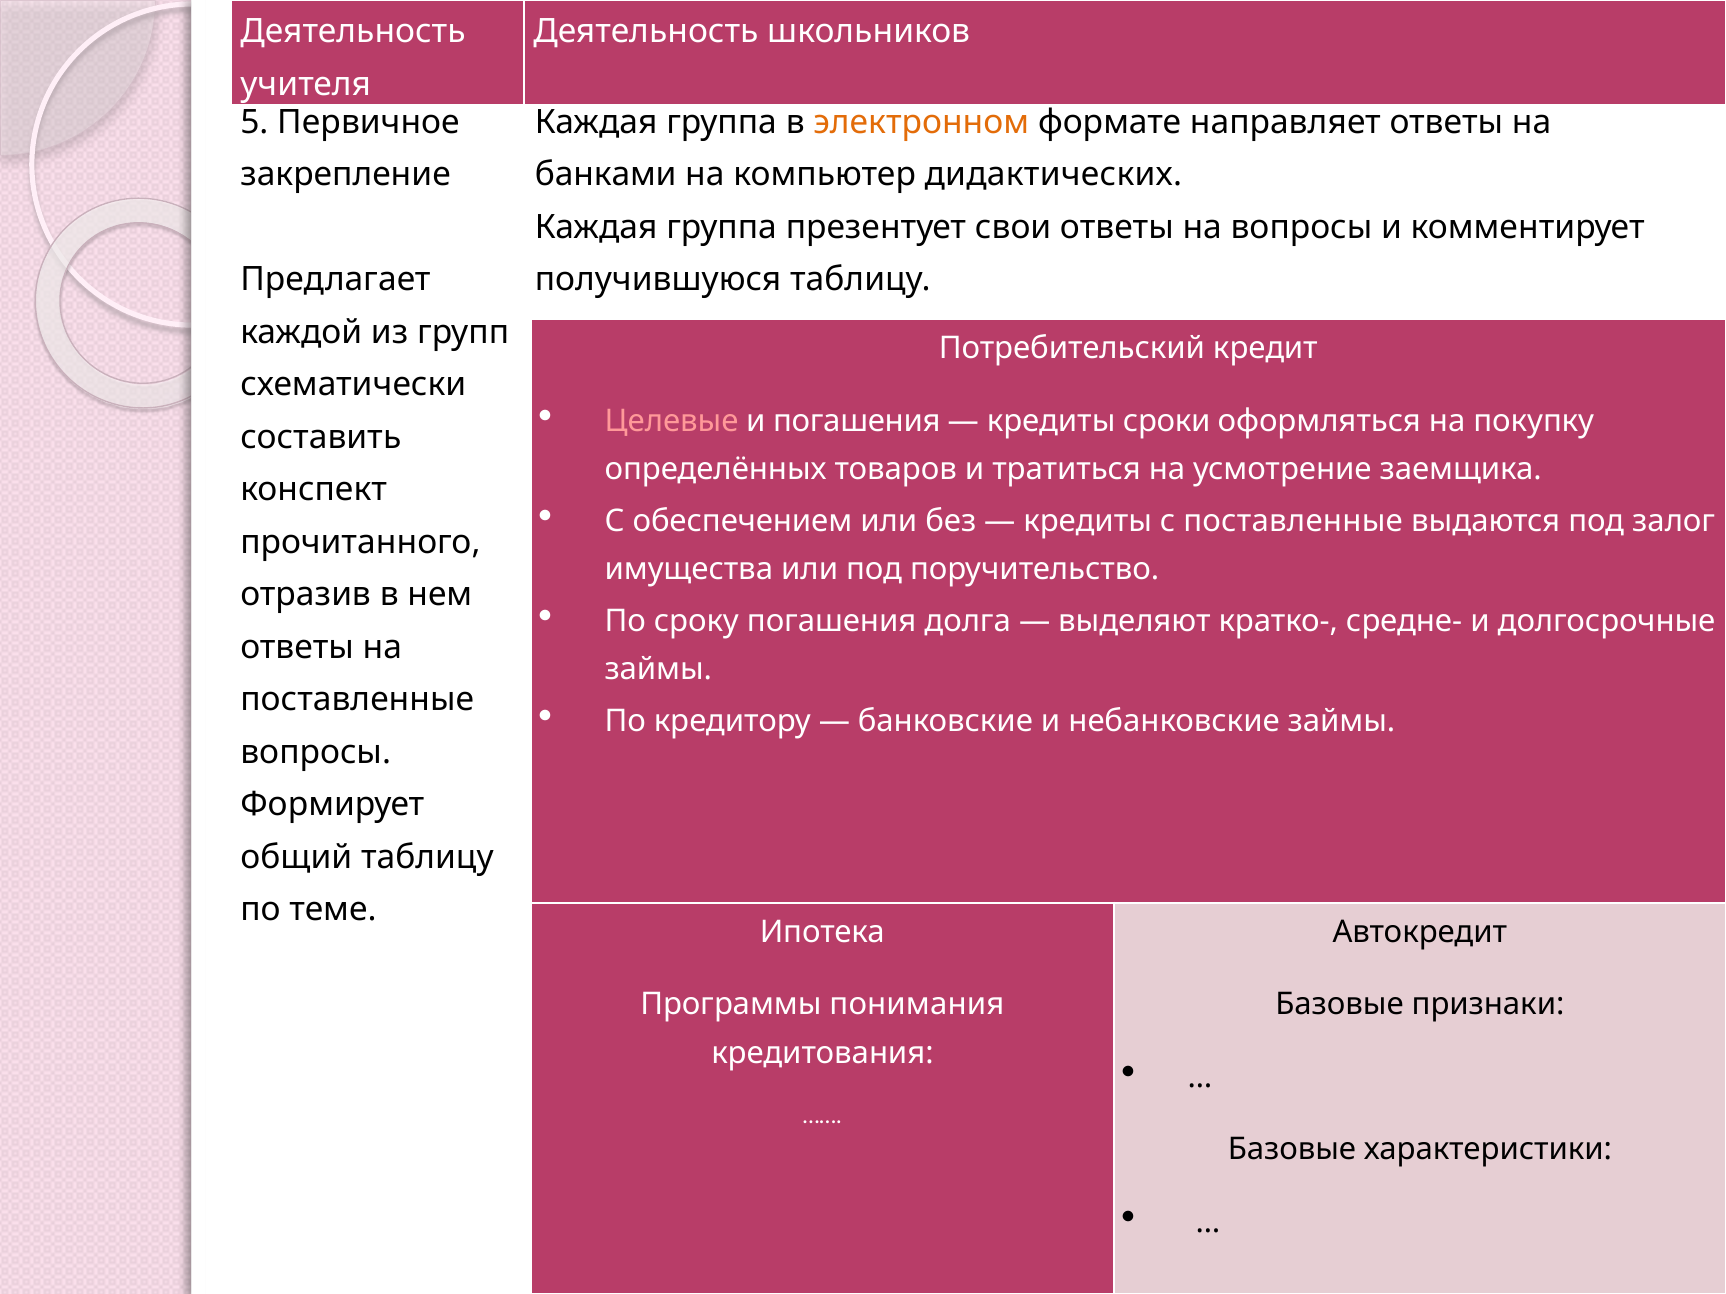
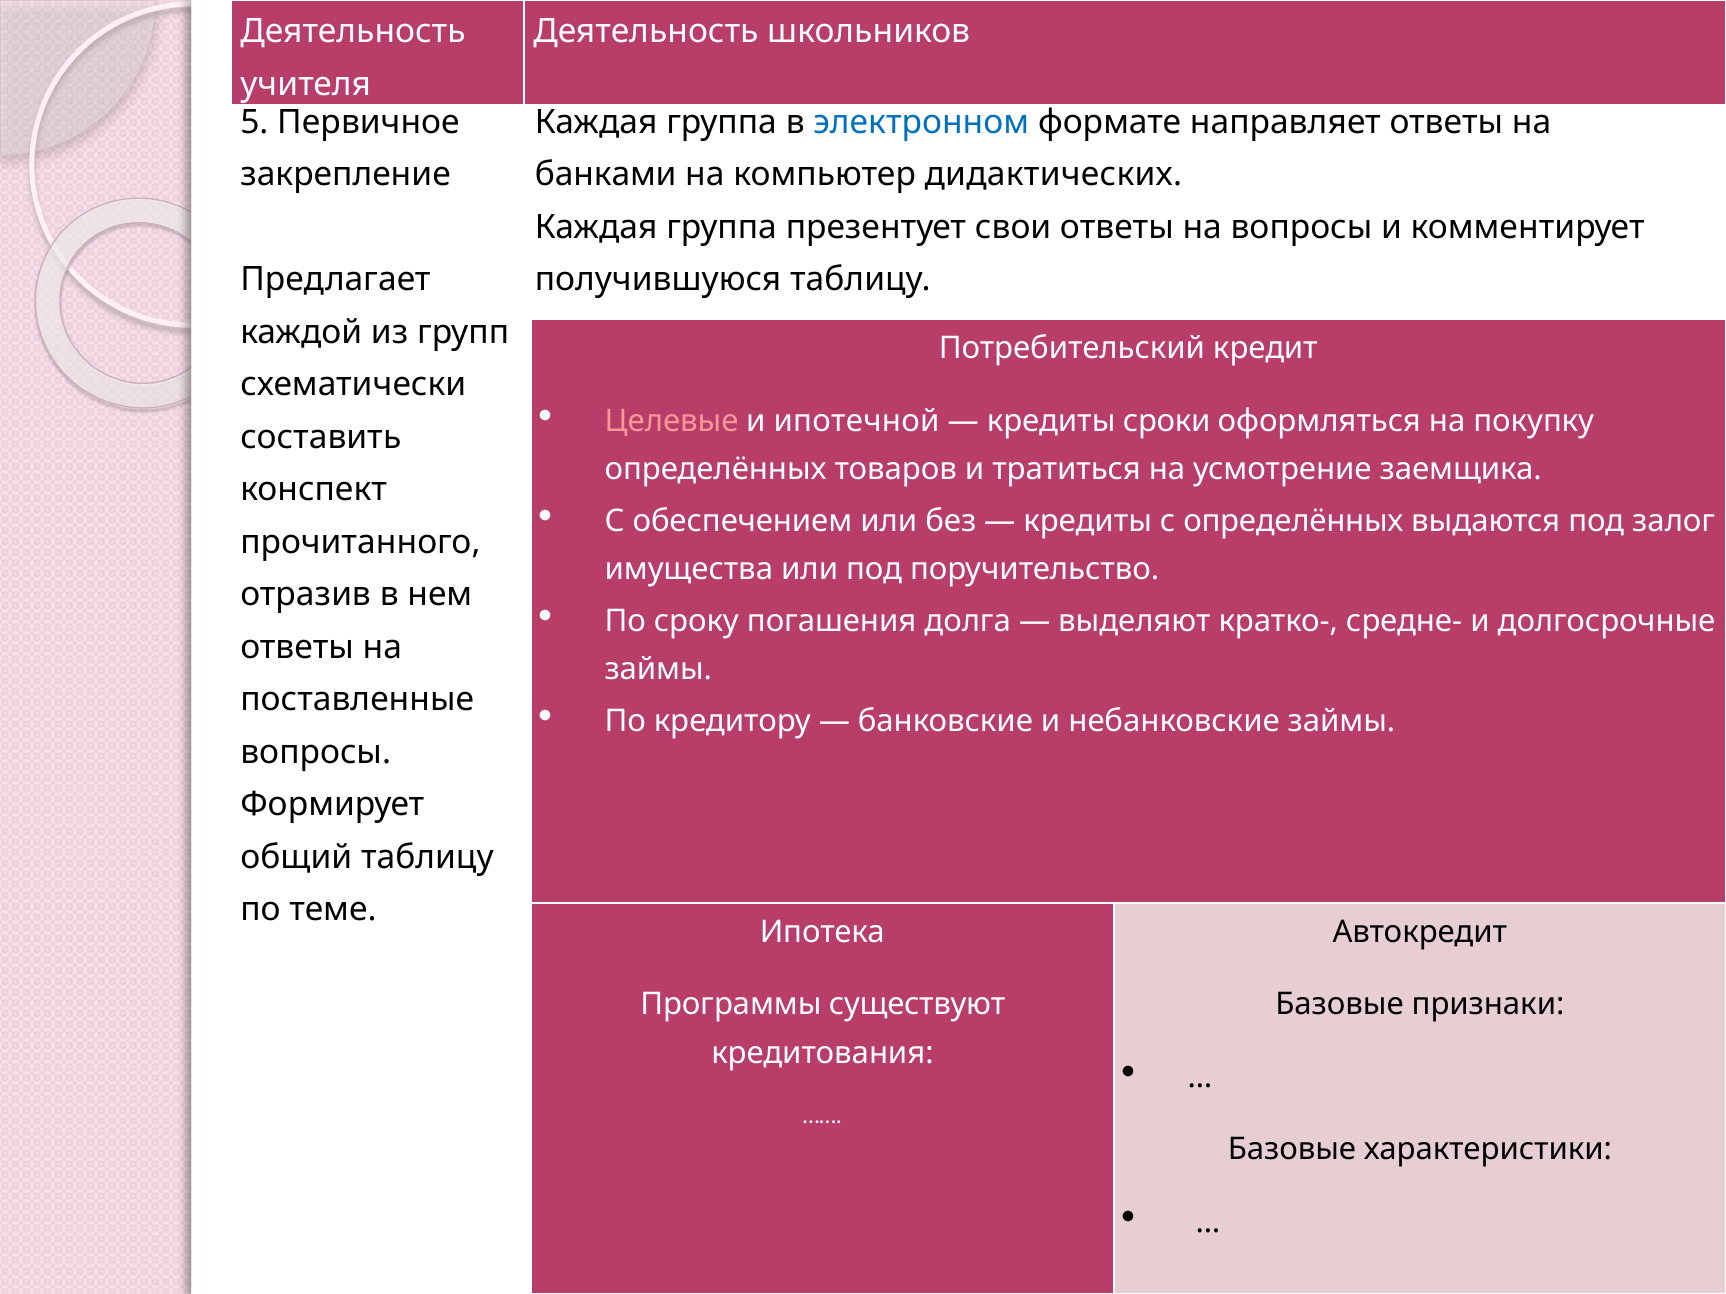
электронном colour: orange -> blue (921, 122)
и погашения: погашения -> ипотечной (857, 421)
с поставленные: поставленные -> определённых (1293, 521)
понимания: понимания -> существуют (917, 1005)
